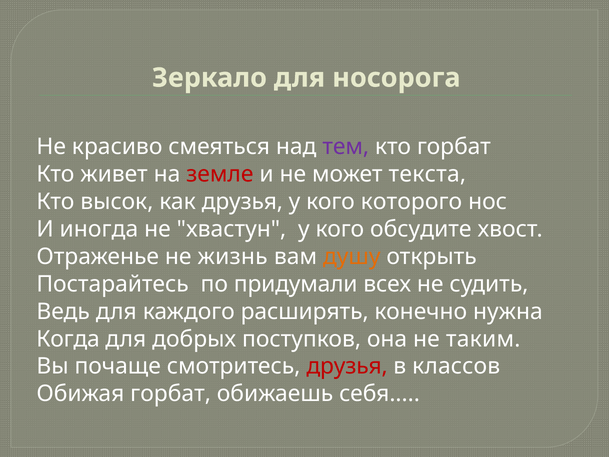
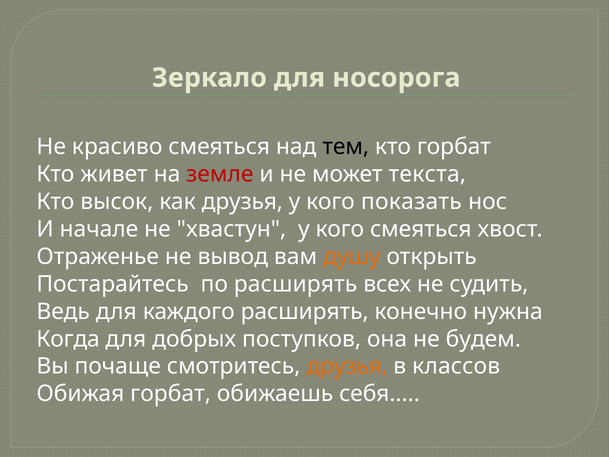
тем colour: purple -> black (346, 147)
которого: которого -> показать (411, 202)
иногда: иногда -> начале (99, 229)
кого обсудите: обсудите -> смеяться (421, 229)
жизнь: жизнь -> вывод (233, 256)
по придумали: придумали -> расширять (296, 284)
таким: таким -> будем (483, 339)
друзья colour: red -> orange (347, 366)
